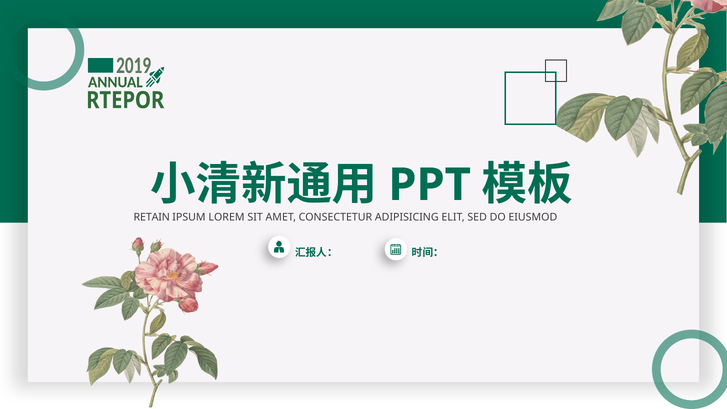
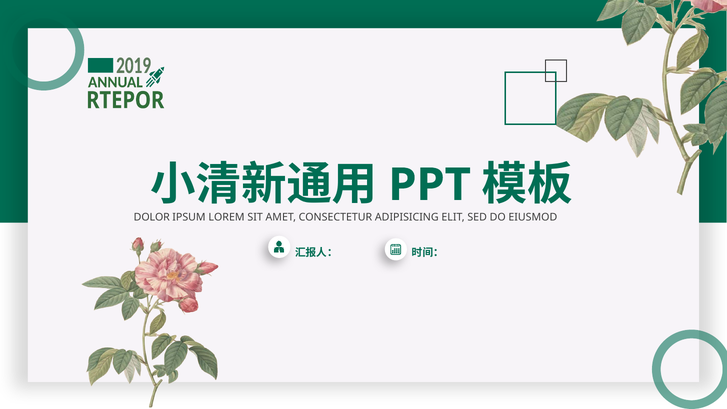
RETAIN: RETAIN -> DOLOR (152, 217)
